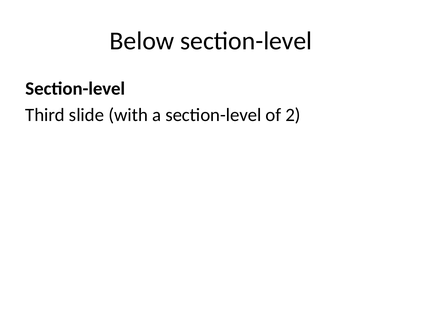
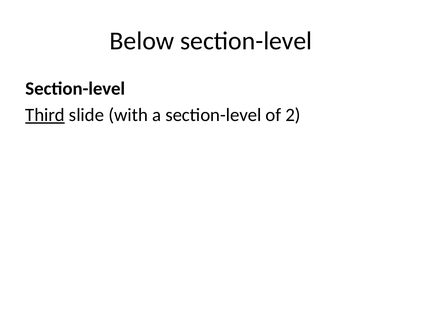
Third underline: none -> present (45, 115)
